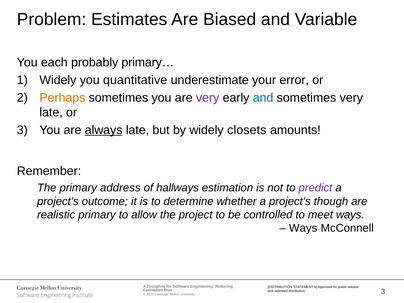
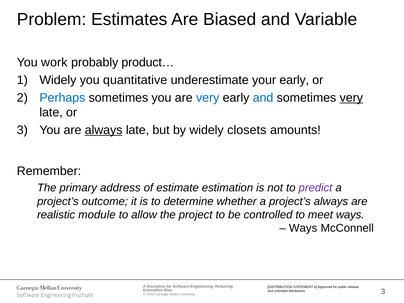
each: each -> work (54, 63)
primary…: primary… -> product… (148, 63)
your error: error -> early (294, 80)
Perhaps colour: orange -> blue (62, 98)
very colour: purple -> blue (208, 98)
very underline: none -> present (351, 98)
hallways: hallways -> estimate (178, 188)
project’s though: though -> always (331, 201)
realistic primary: primary -> module (97, 215)
